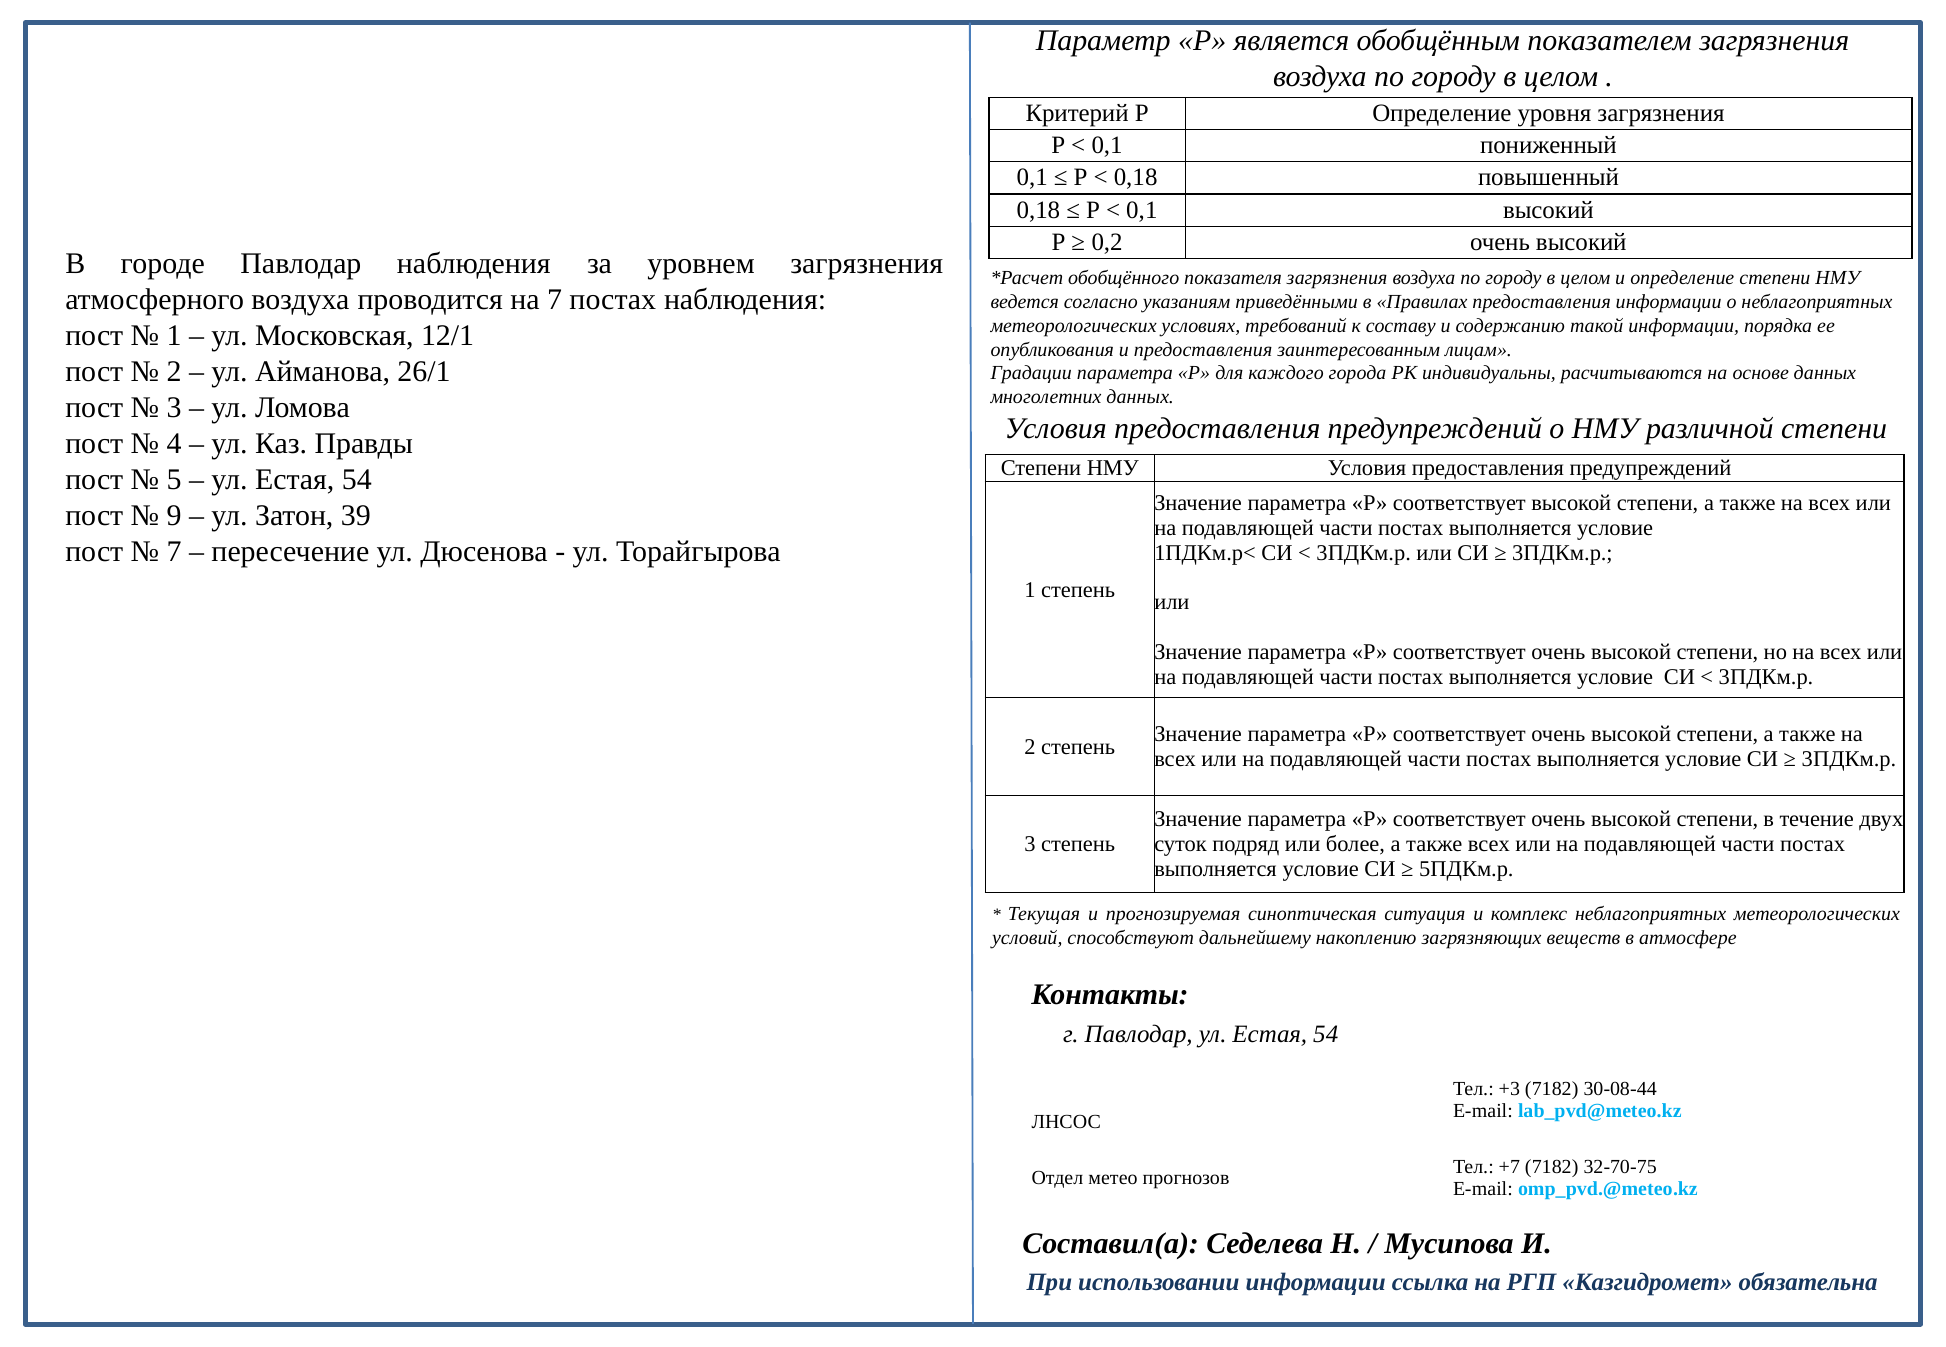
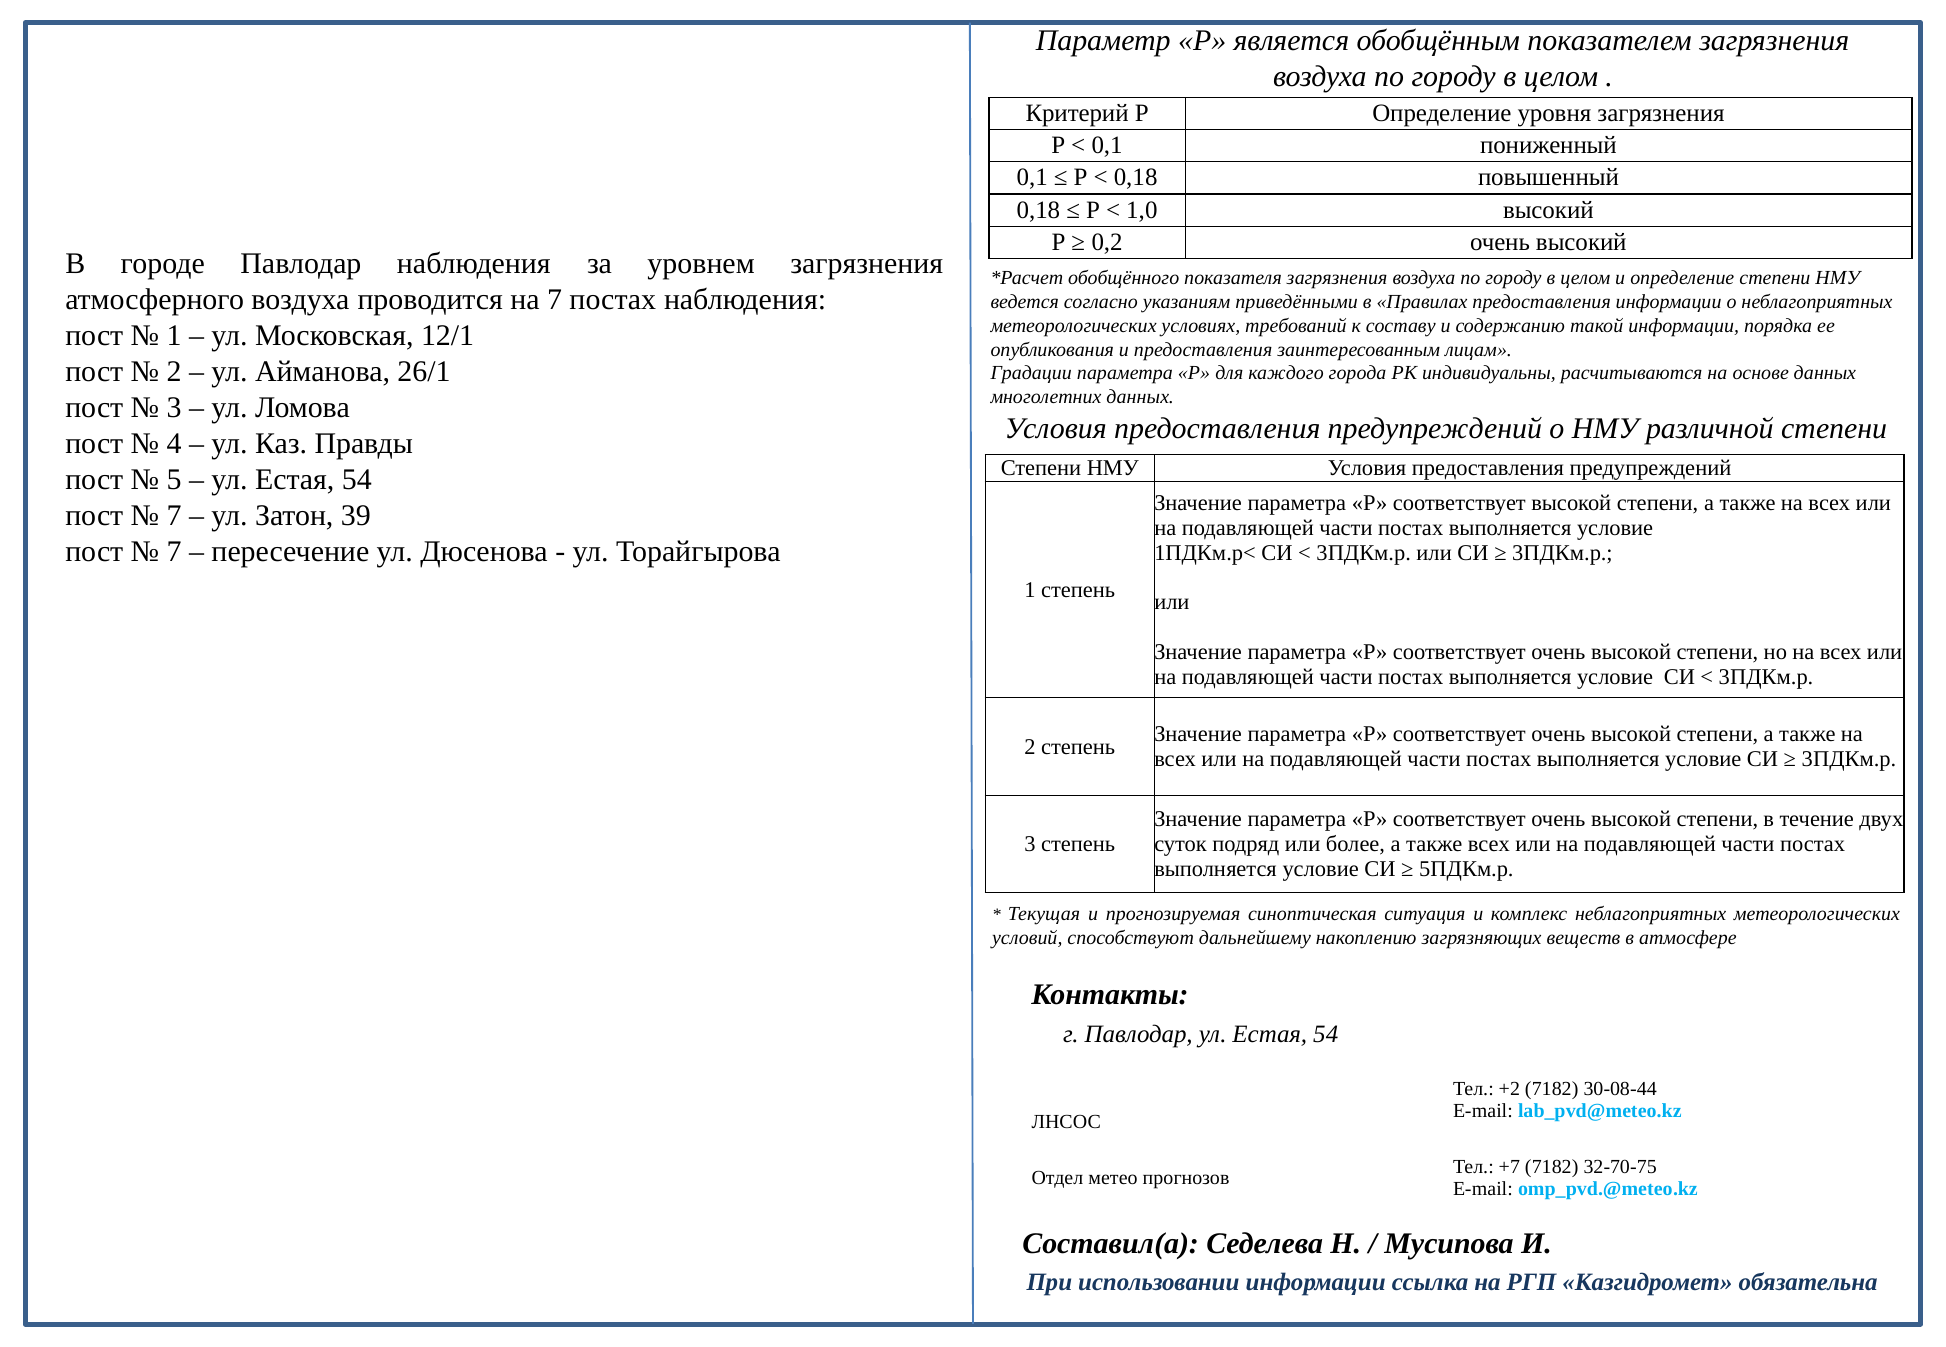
0,1: 0,1 -> 1,0 (1142, 210)
9: 9 -> 7 (174, 515)
+3: +3 -> +2 (1509, 1089)
